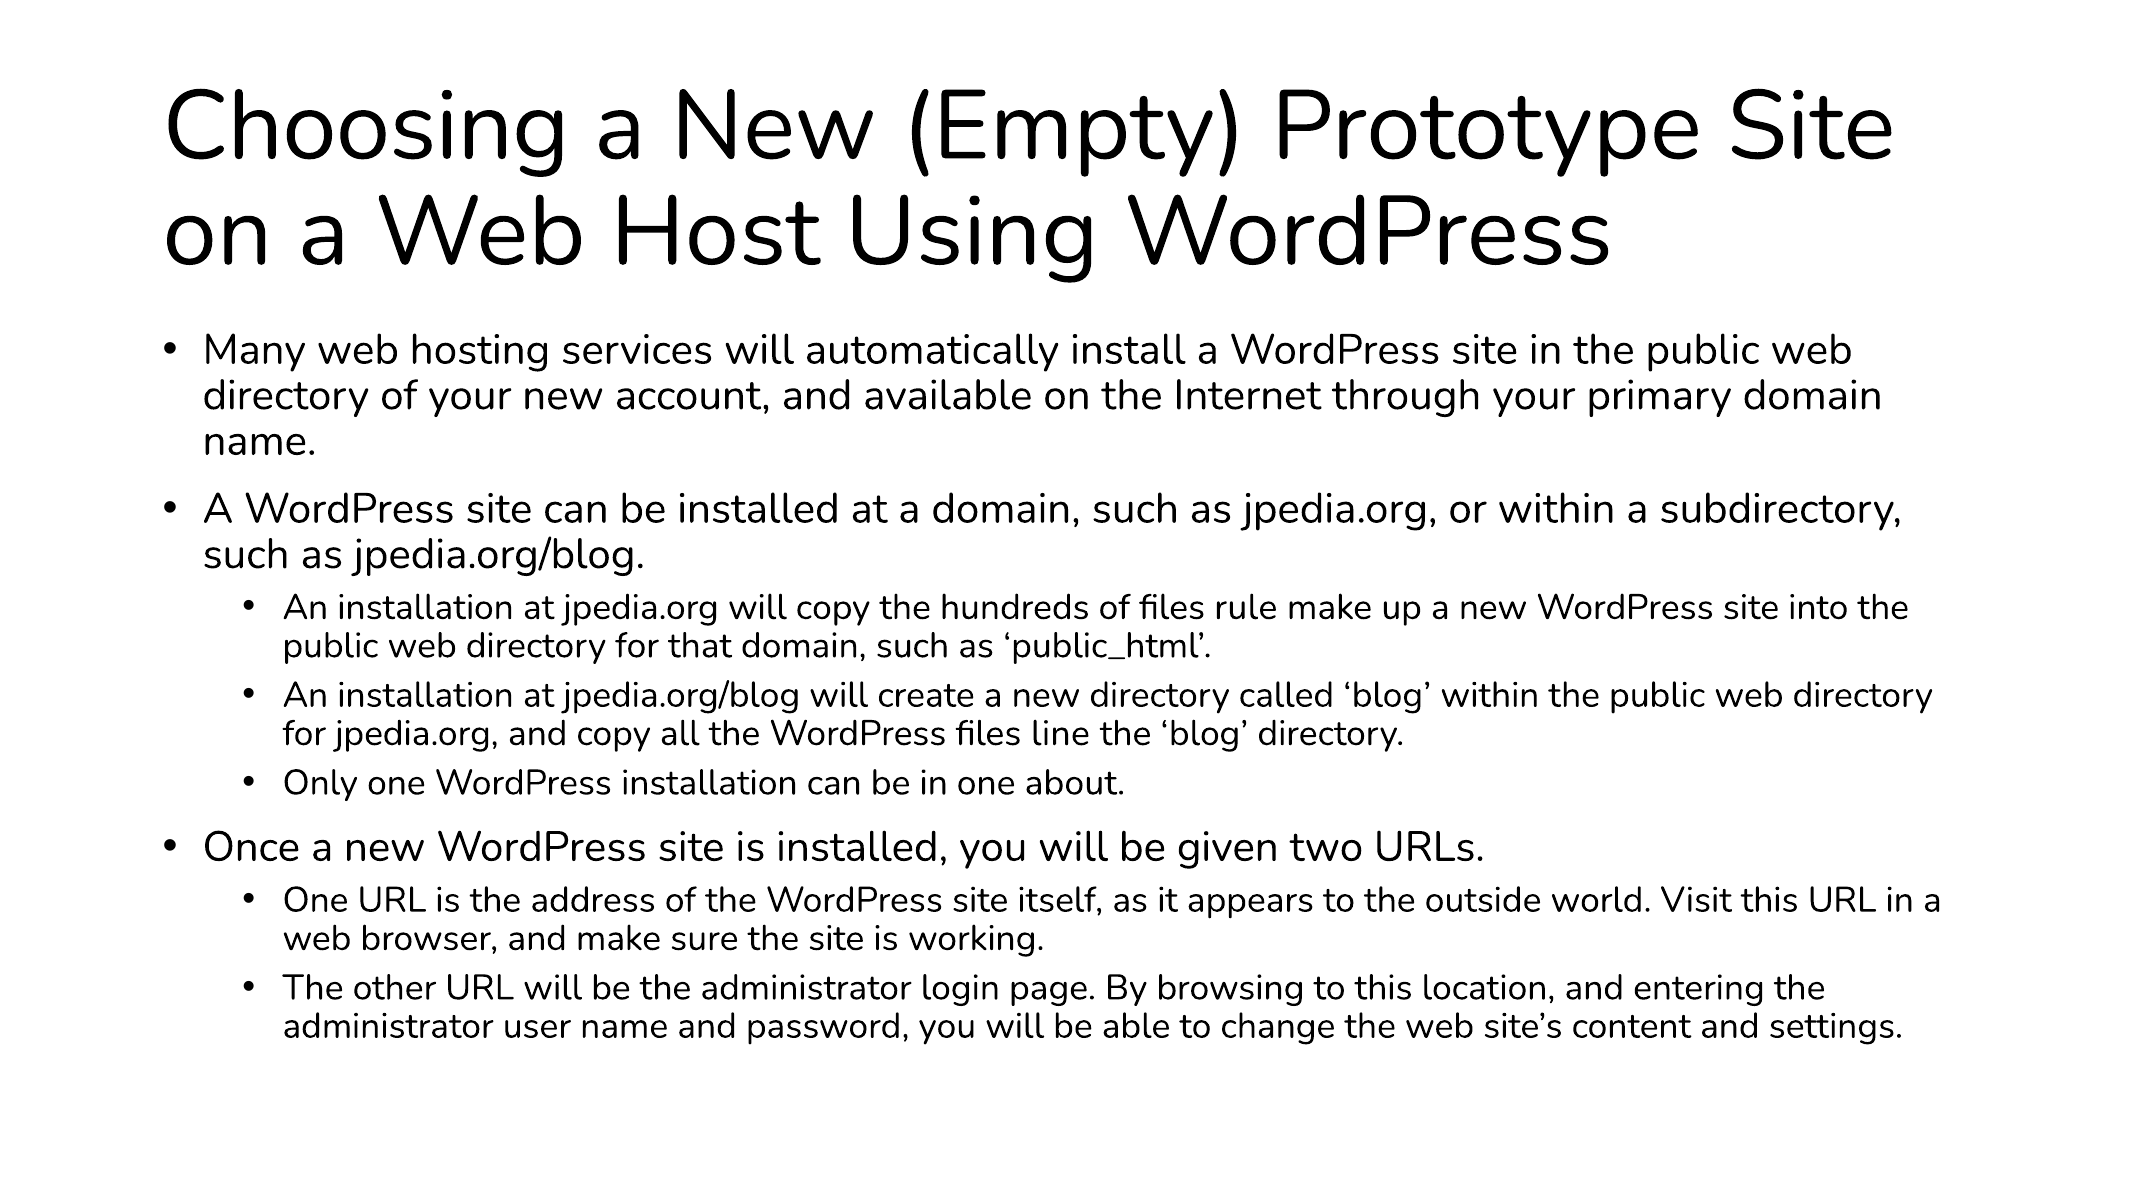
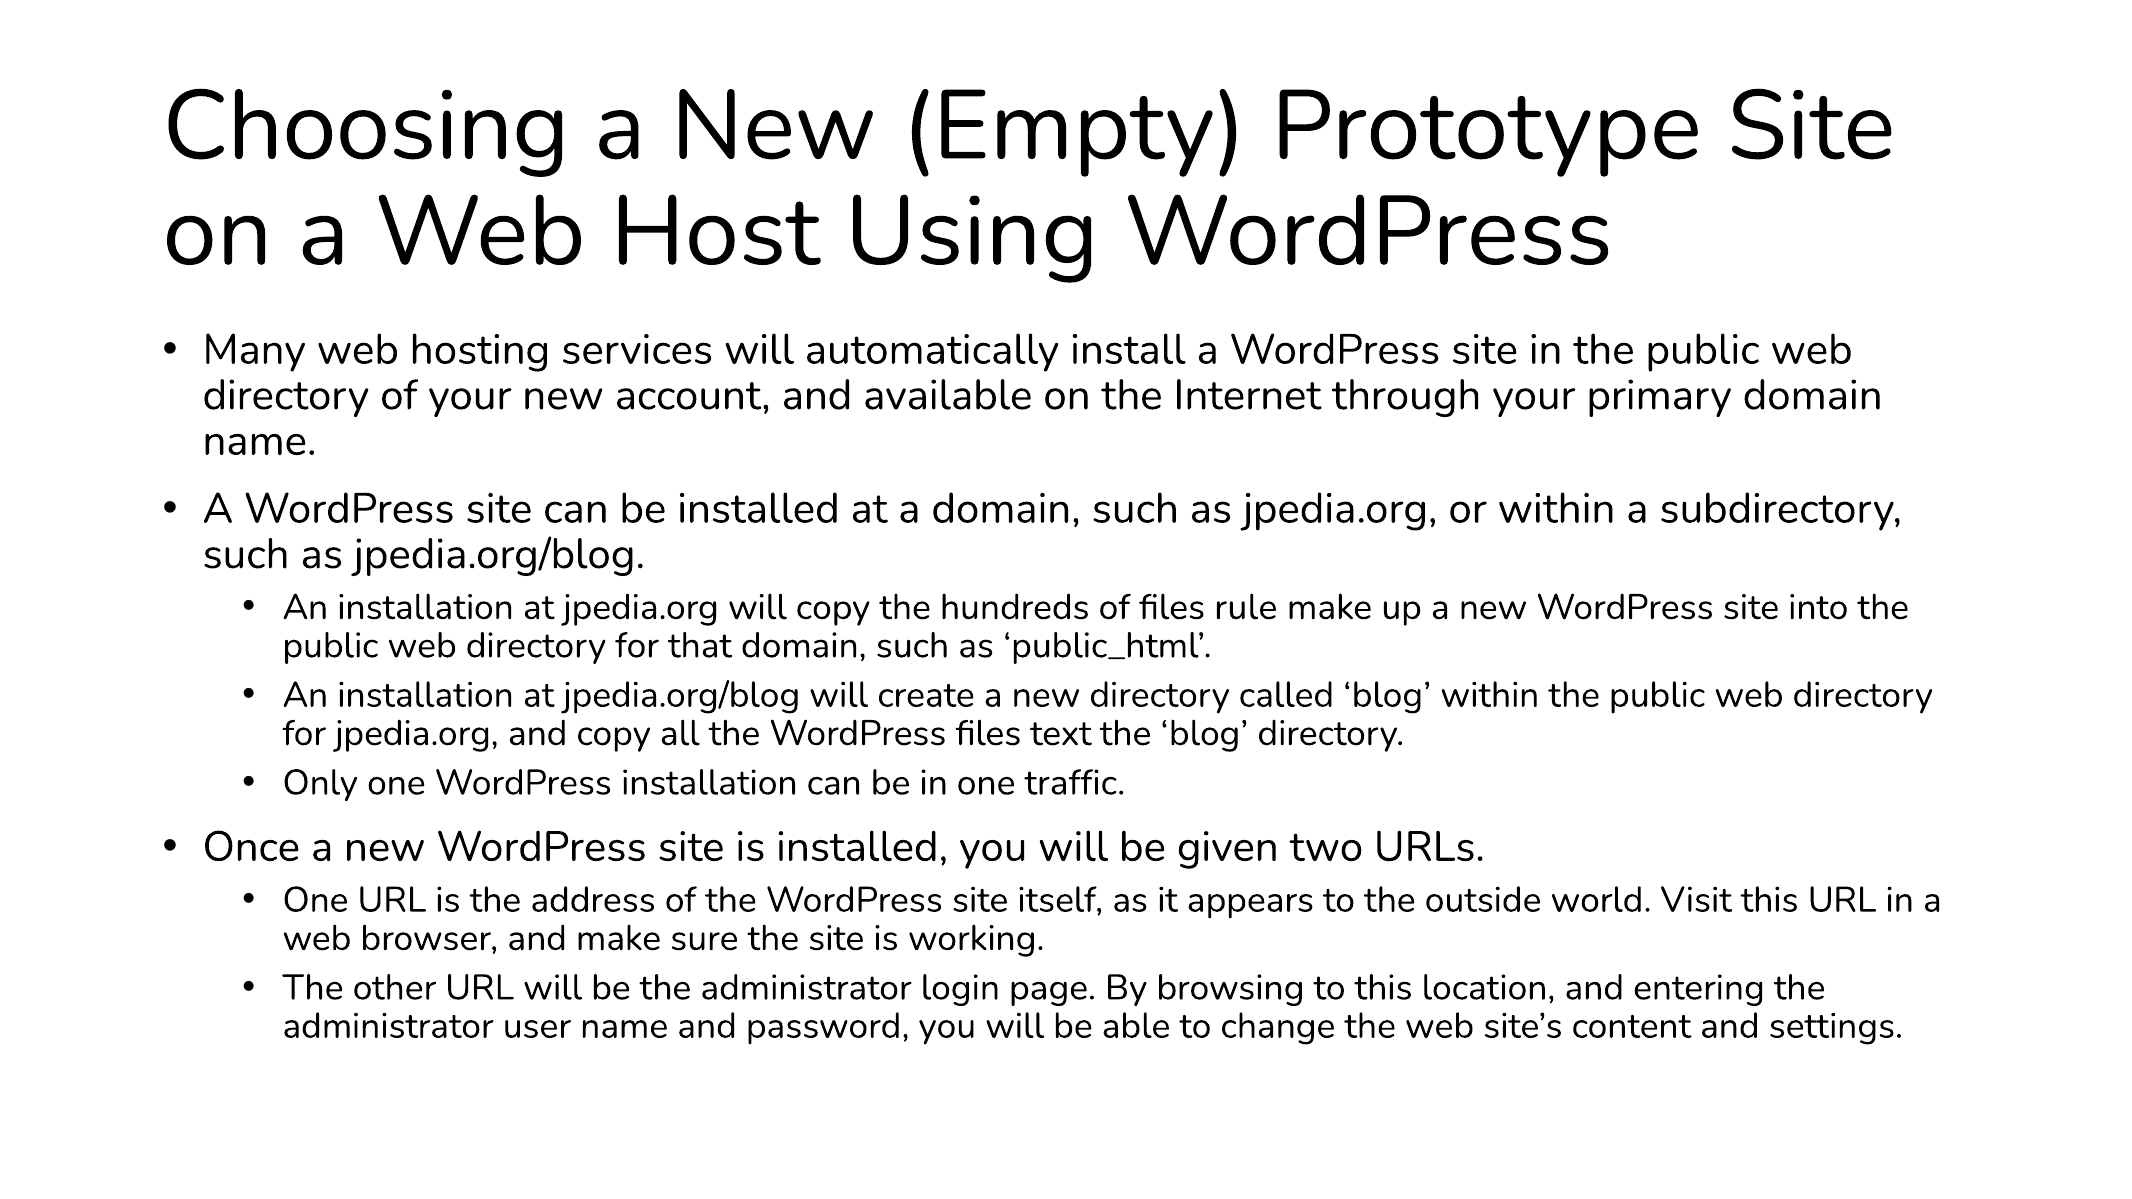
line: line -> text (1061, 733)
about: about -> traffic (1075, 783)
